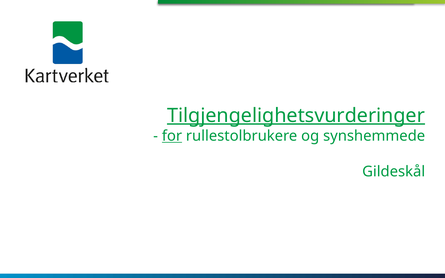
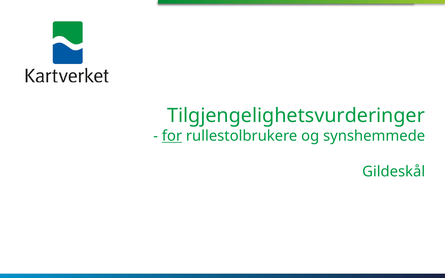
Tilgjengelighetsvurderinger underline: present -> none (296, 116)
